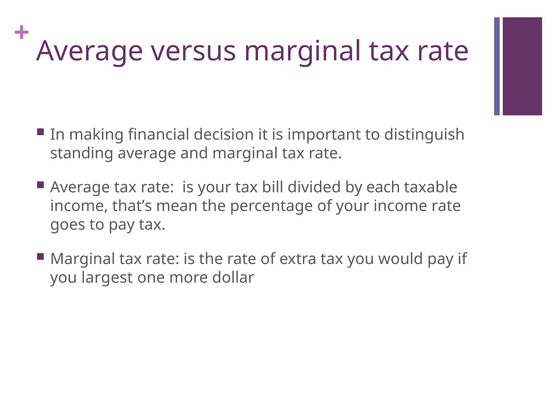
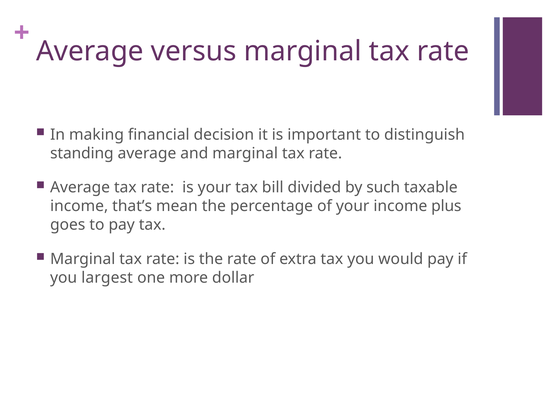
each: each -> such (383, 187)
income rate: rate -> plus (446, 206)
